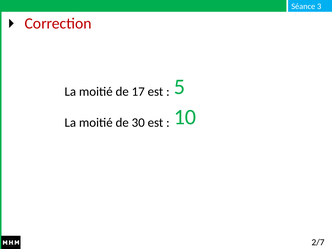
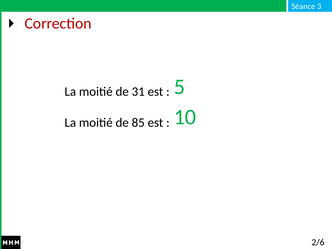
17: 17 -> 31 (138, 92)
30: 30 -> 85 (138, 123)
2/7: 2/7 -> 2/6 (318, 242)
